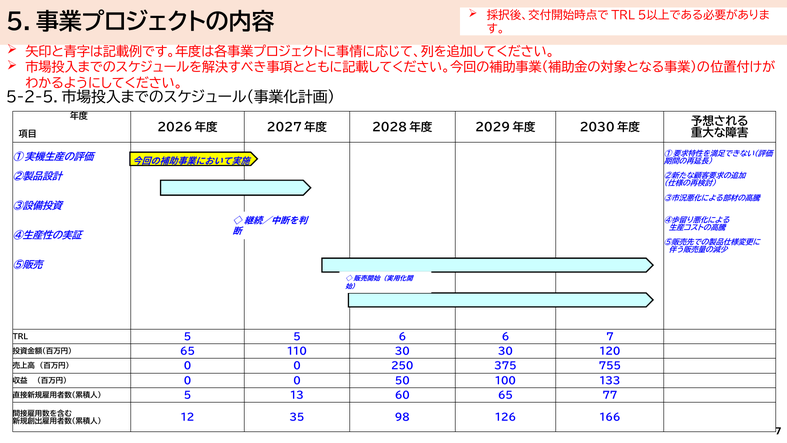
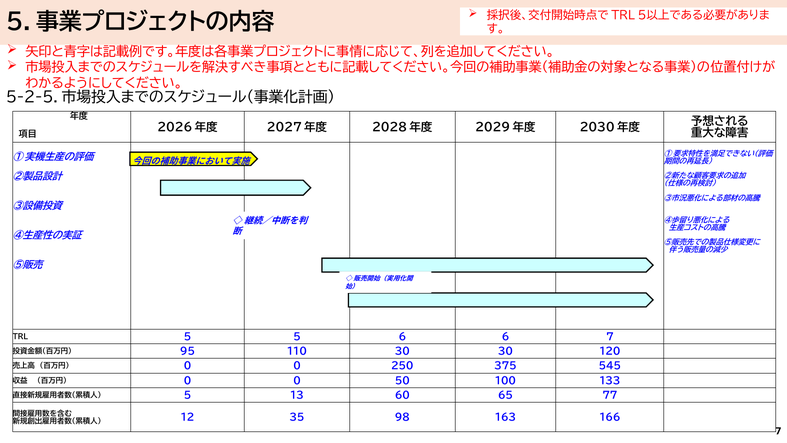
65: 65 -> 95 (188, 351)
755: 755 -> 545 (610, 366)
126: 126 -> 163 (505, 417)
